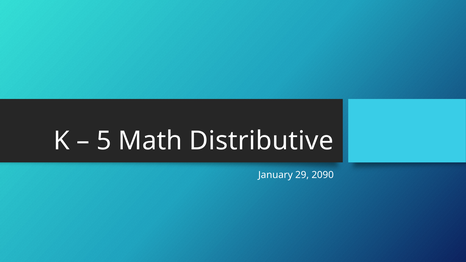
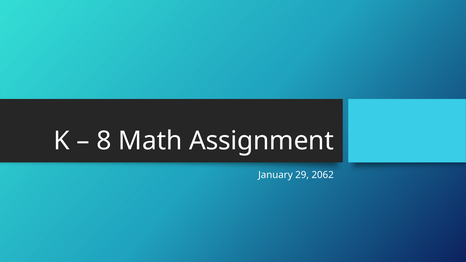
5: 5 -> 8 (104, 141)
Distributive: Distributive -> Assignment (262, 141)
2090: 2090 -> 2062 (323, 175)
